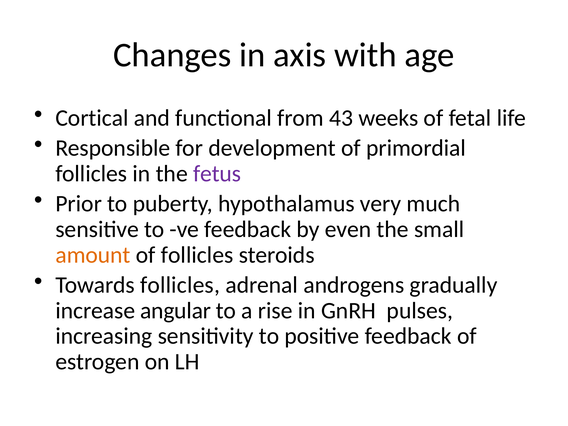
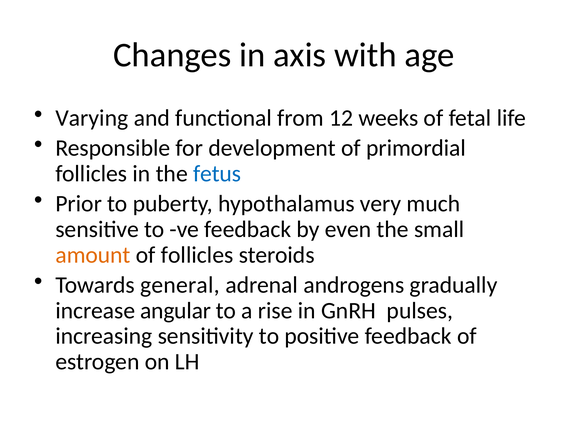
Cortical: Cortical -> Varying (92, 118)
43: 43 -> 12 (341, 118)
fetus colour: purple -> blue (217, 174)
Towards follicles: follicles -> general (180, 285)
